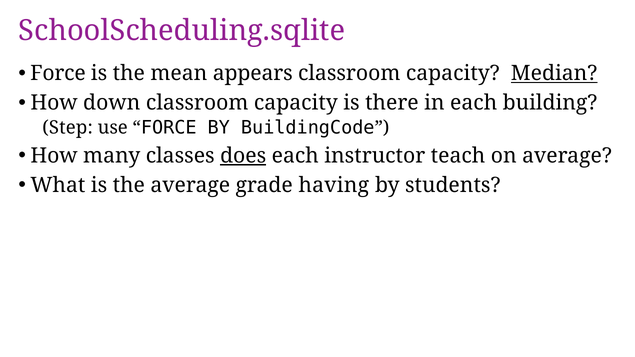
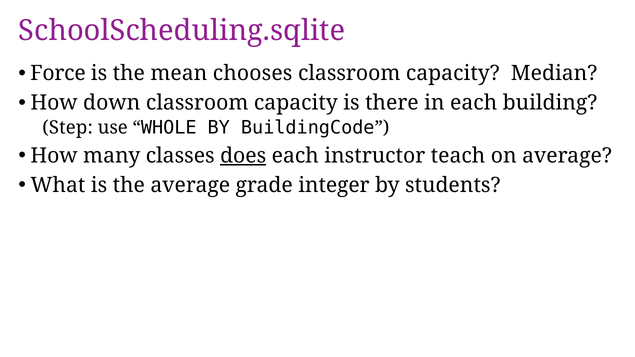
appears: appears -> chooses (253, 73)
Median underline: present -> none (554, 73)
FORCE: FORCE -> WHOLE (169, 128)
having: having -> integer (334, 185)
